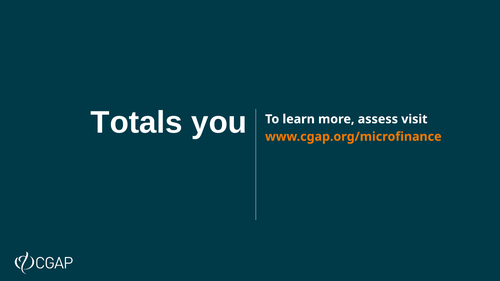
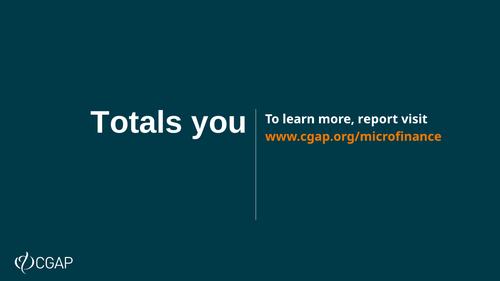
assess: assess -> report (378, 119)
